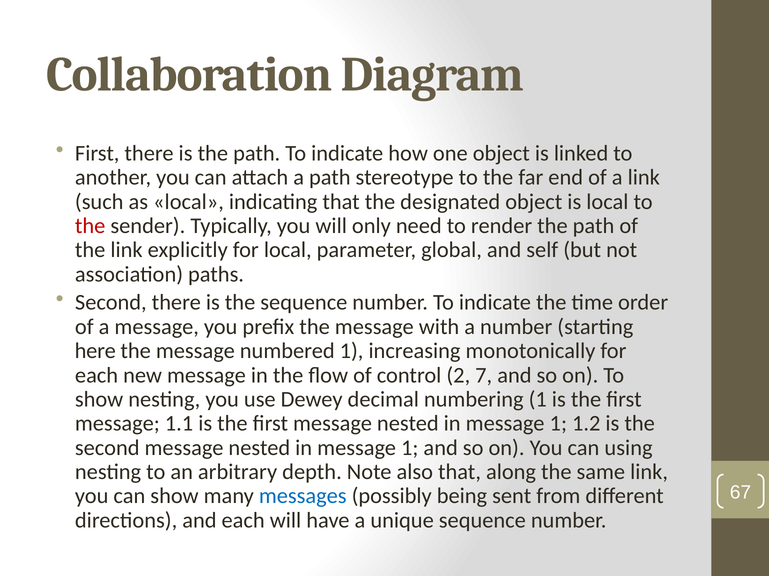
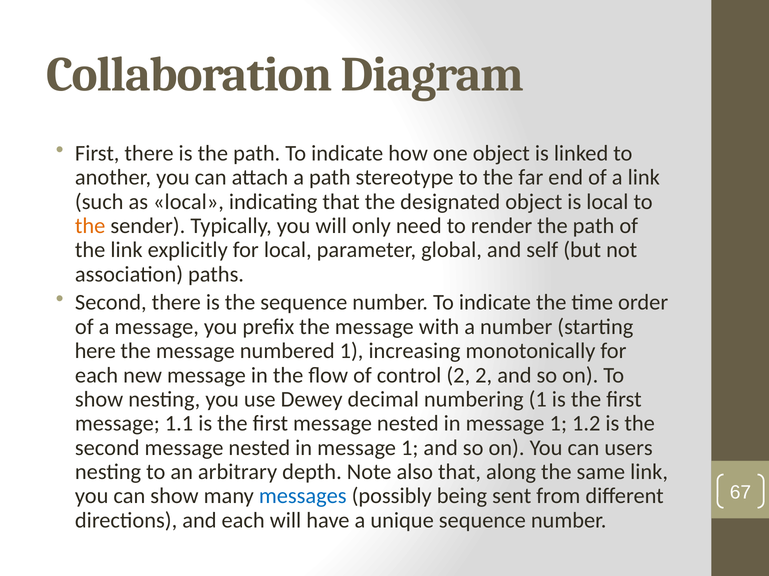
the colour: red -> orange (90, 226)
2 7: 7 -> 2 (484, 376)
using: using -> users (629, 448)
